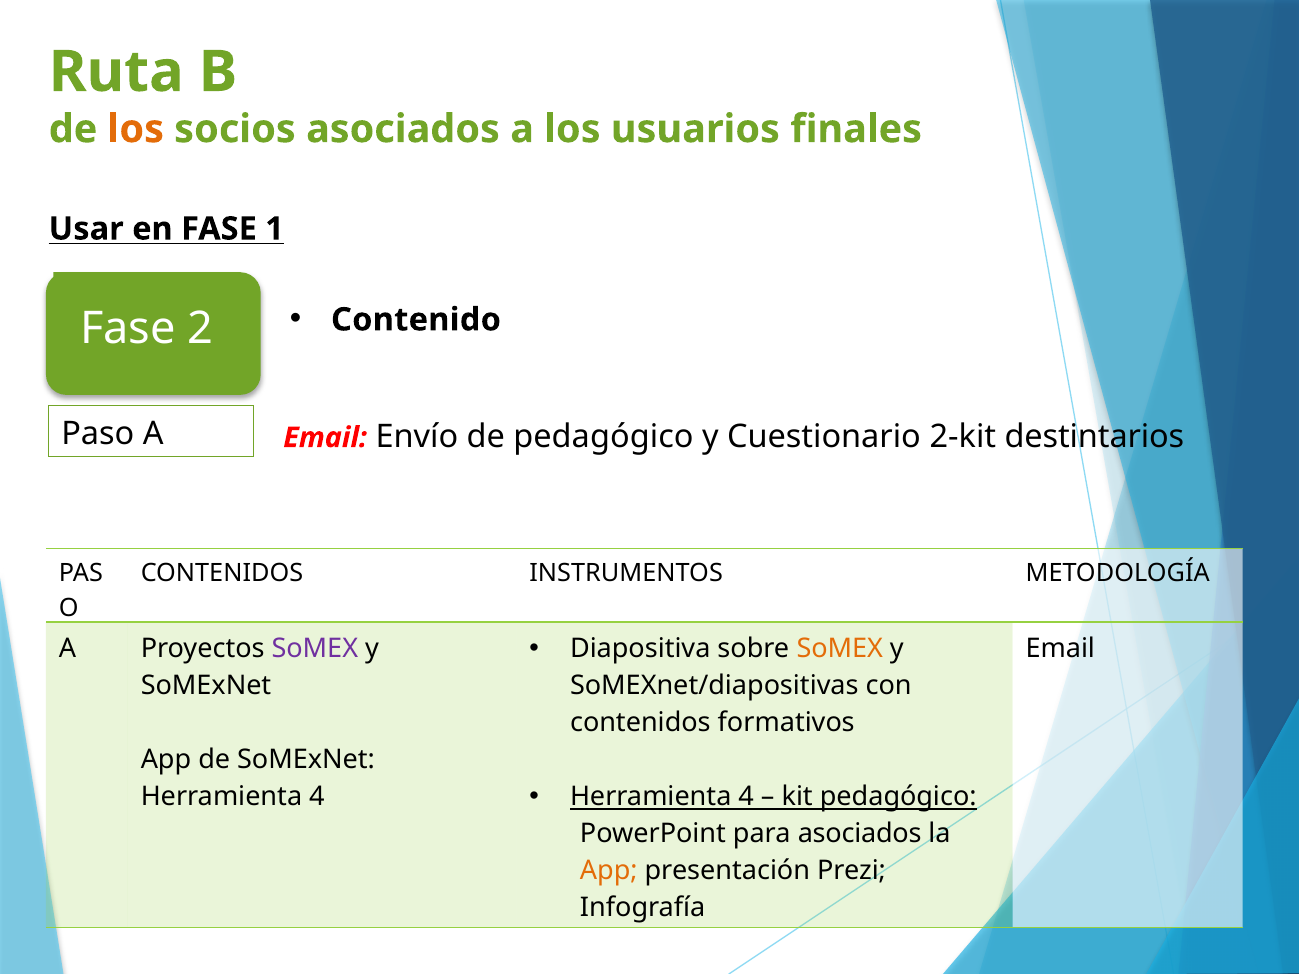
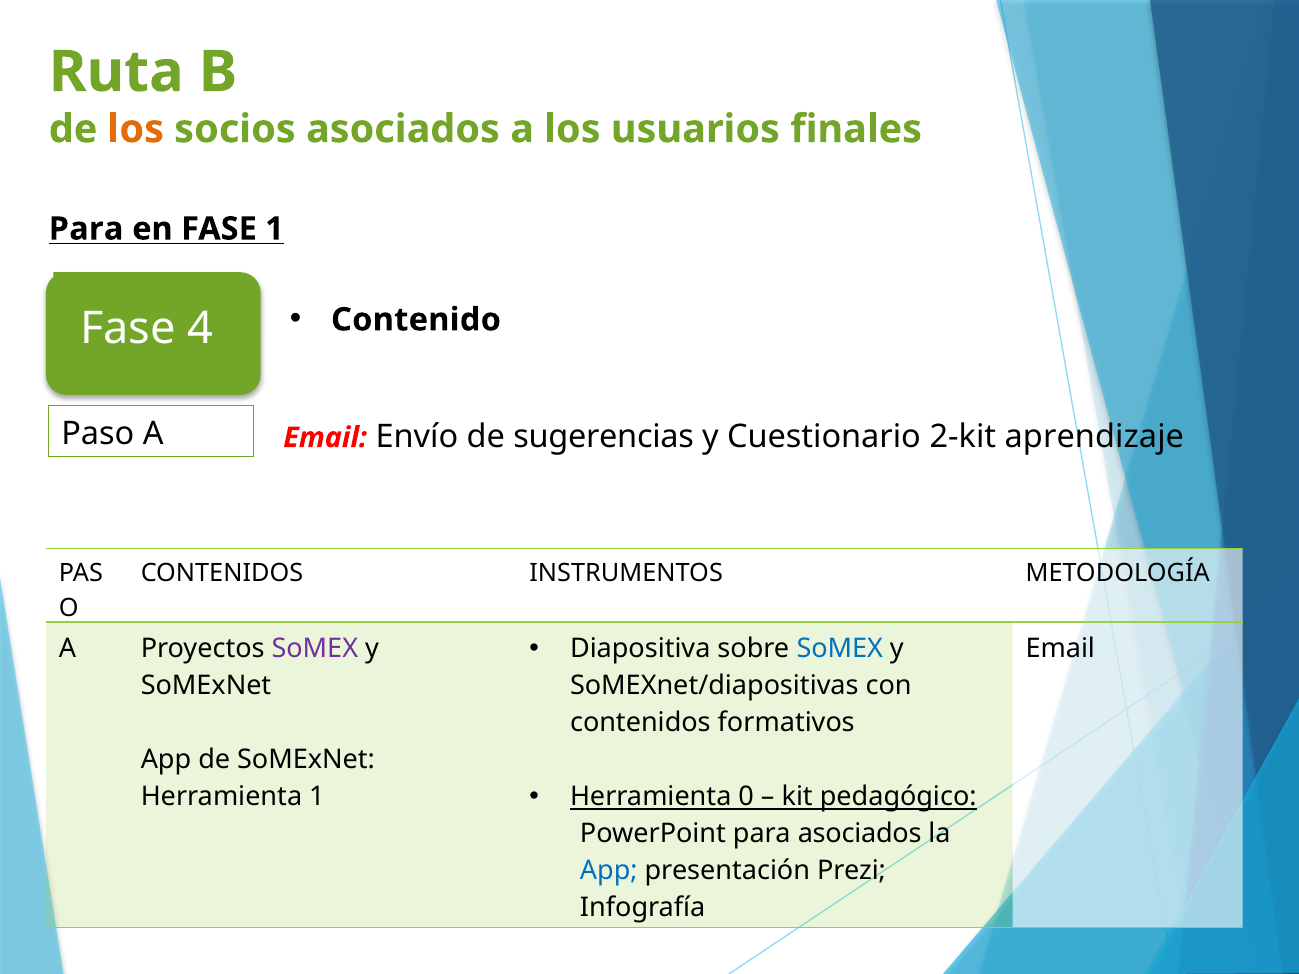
Usar: Usar -> Para (86, 229)
2: 2 -> 4 (200, 328)
de pedagógico: pedagógico -> sugerencias (604, 437)
destintarios: destintarios -> aprendizaje (1094, 437)
SoMEX colour: orange -> blue (840, 649)
4: 4 -> 0 (746, 797)
4: 4 -> 1 (317, 797)
App colour: orange -> blue (609, 871)
